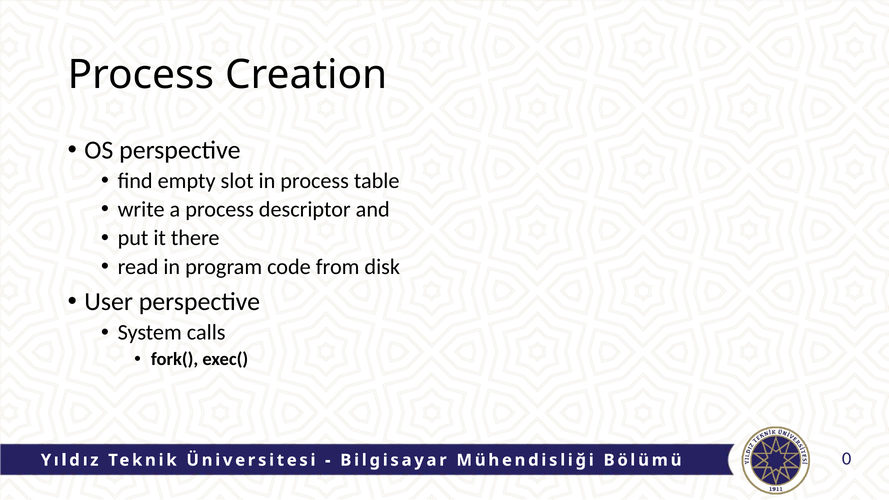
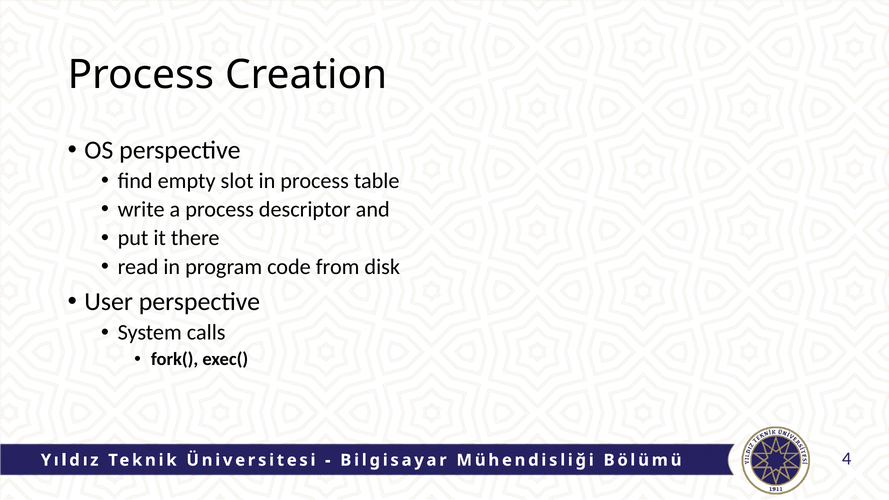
0: 0 -> 4 (847, 459)
